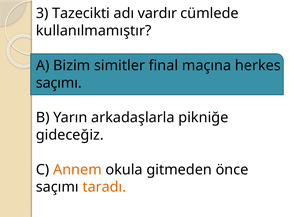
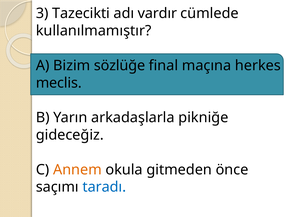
simitler: simitler -> sözlüğe (120, 65)
saçımı: saçımı -> meclis (59, 83)
taradı colour: orange -> blue (104, 187)
